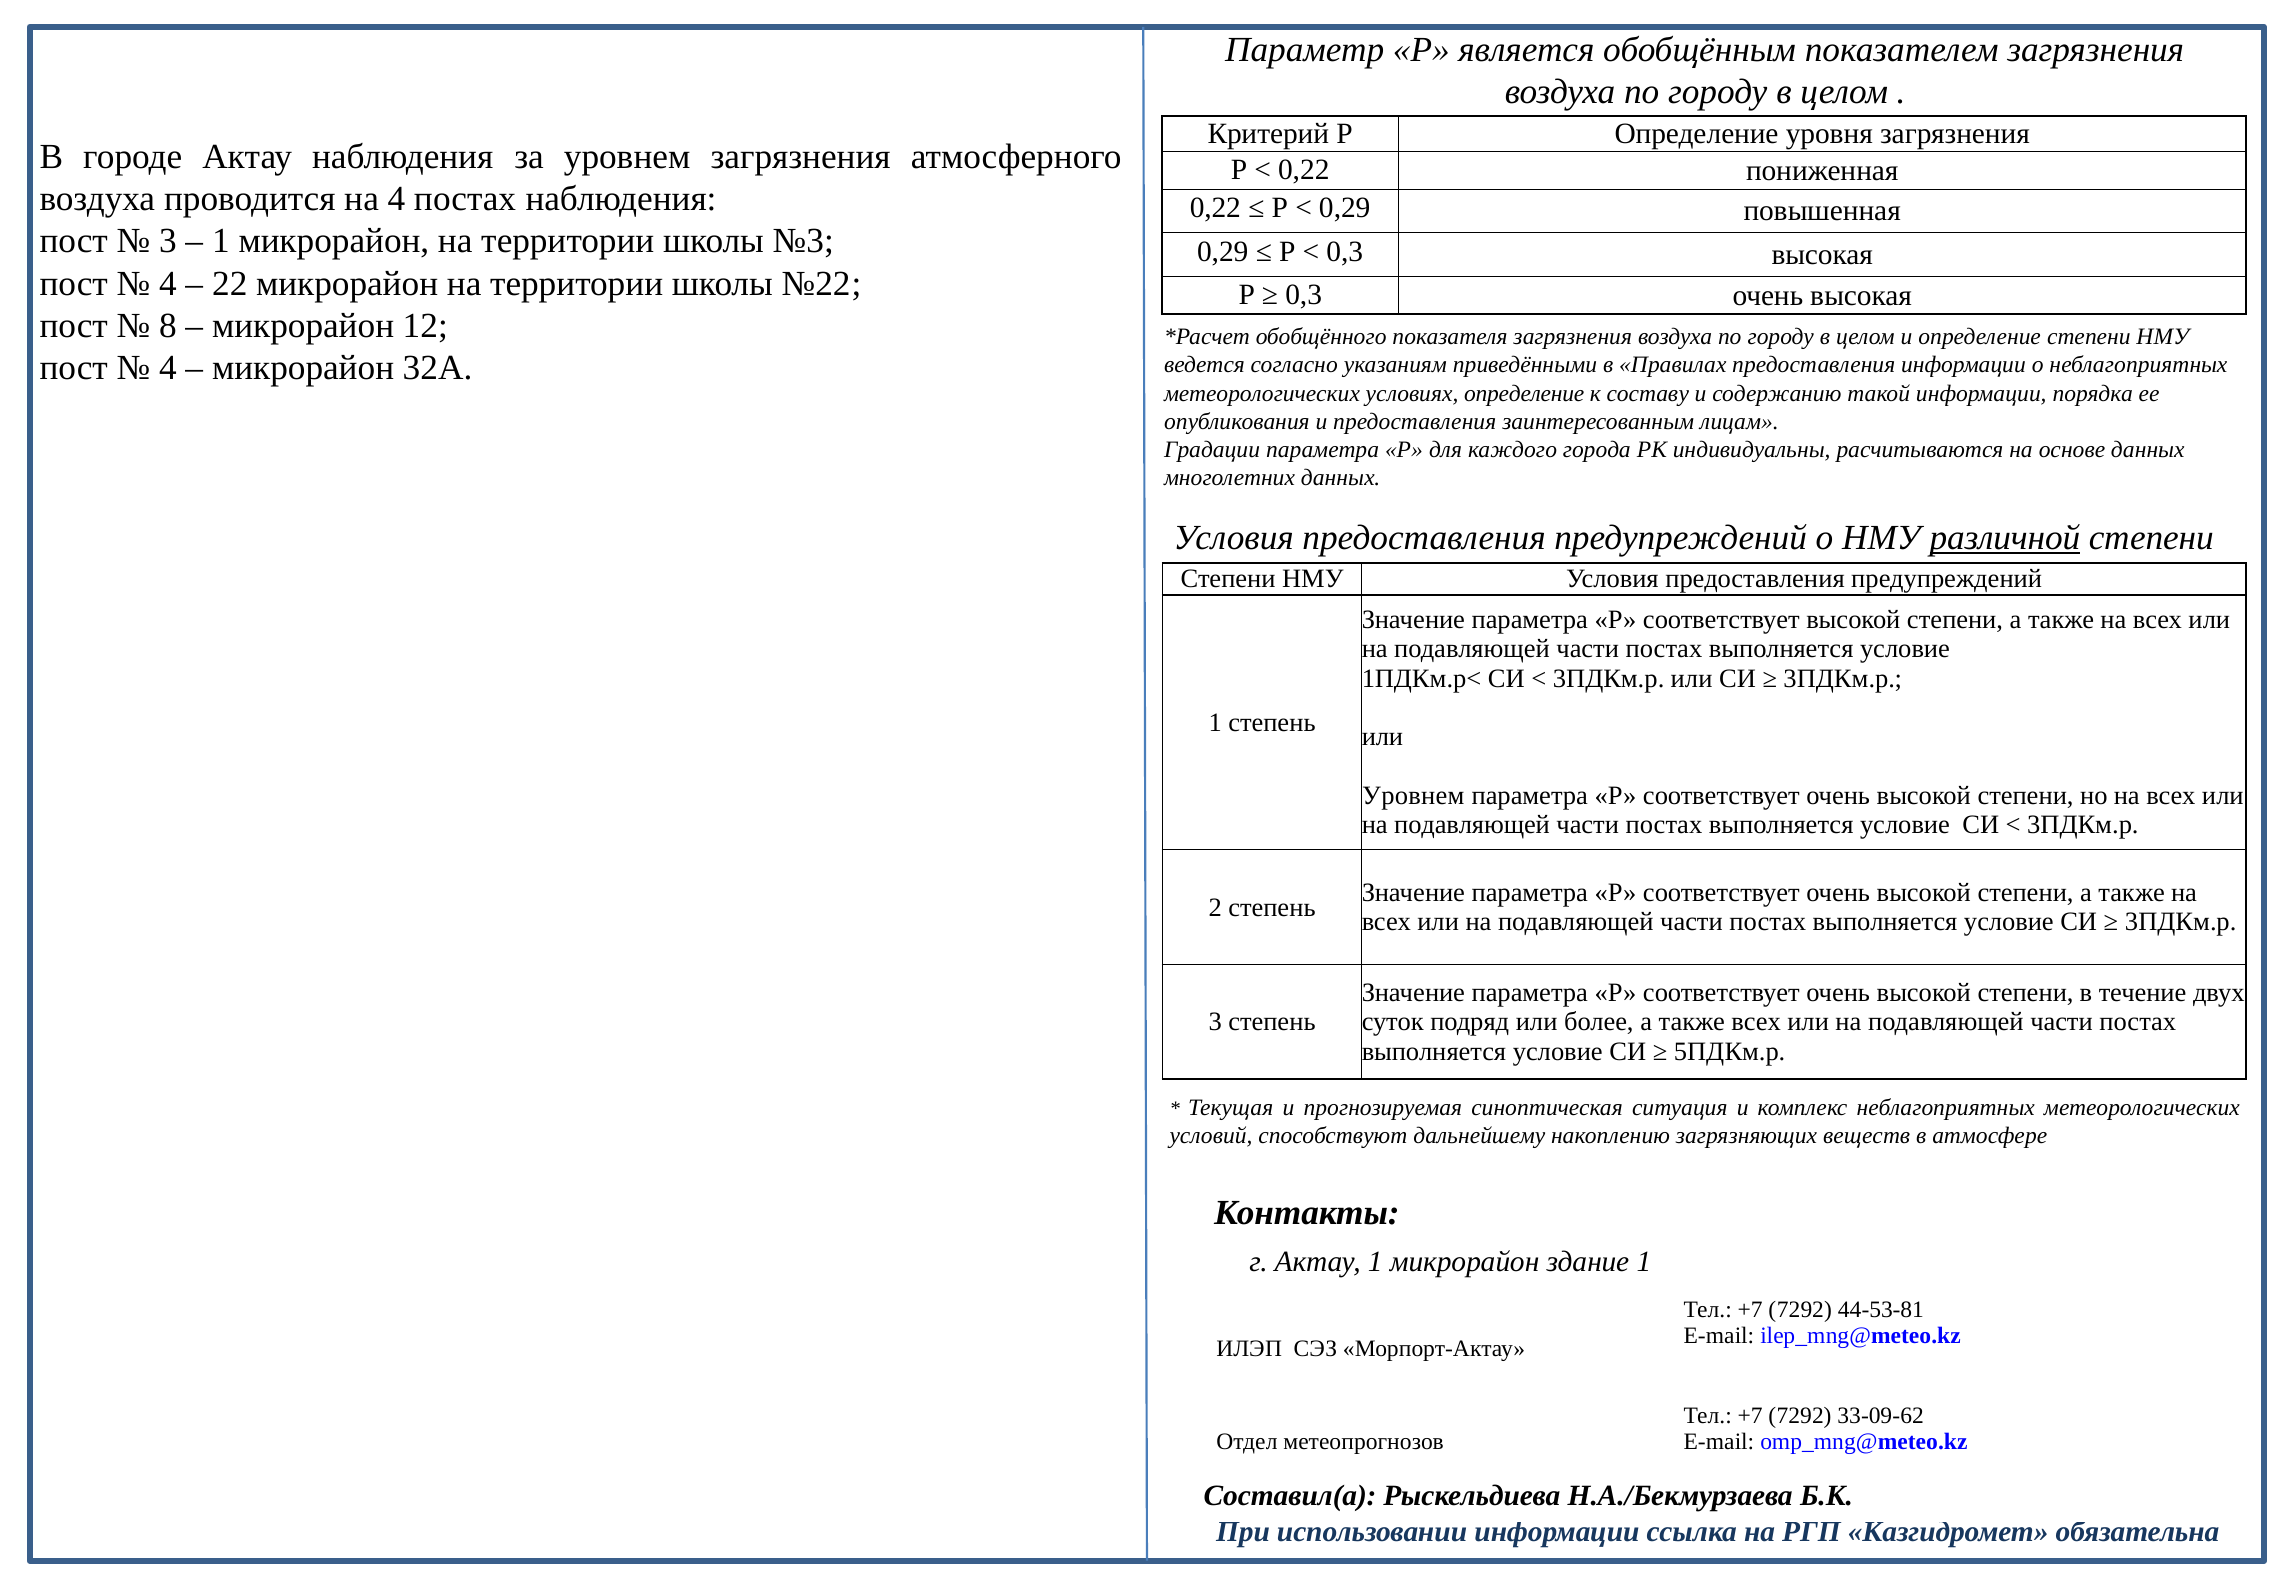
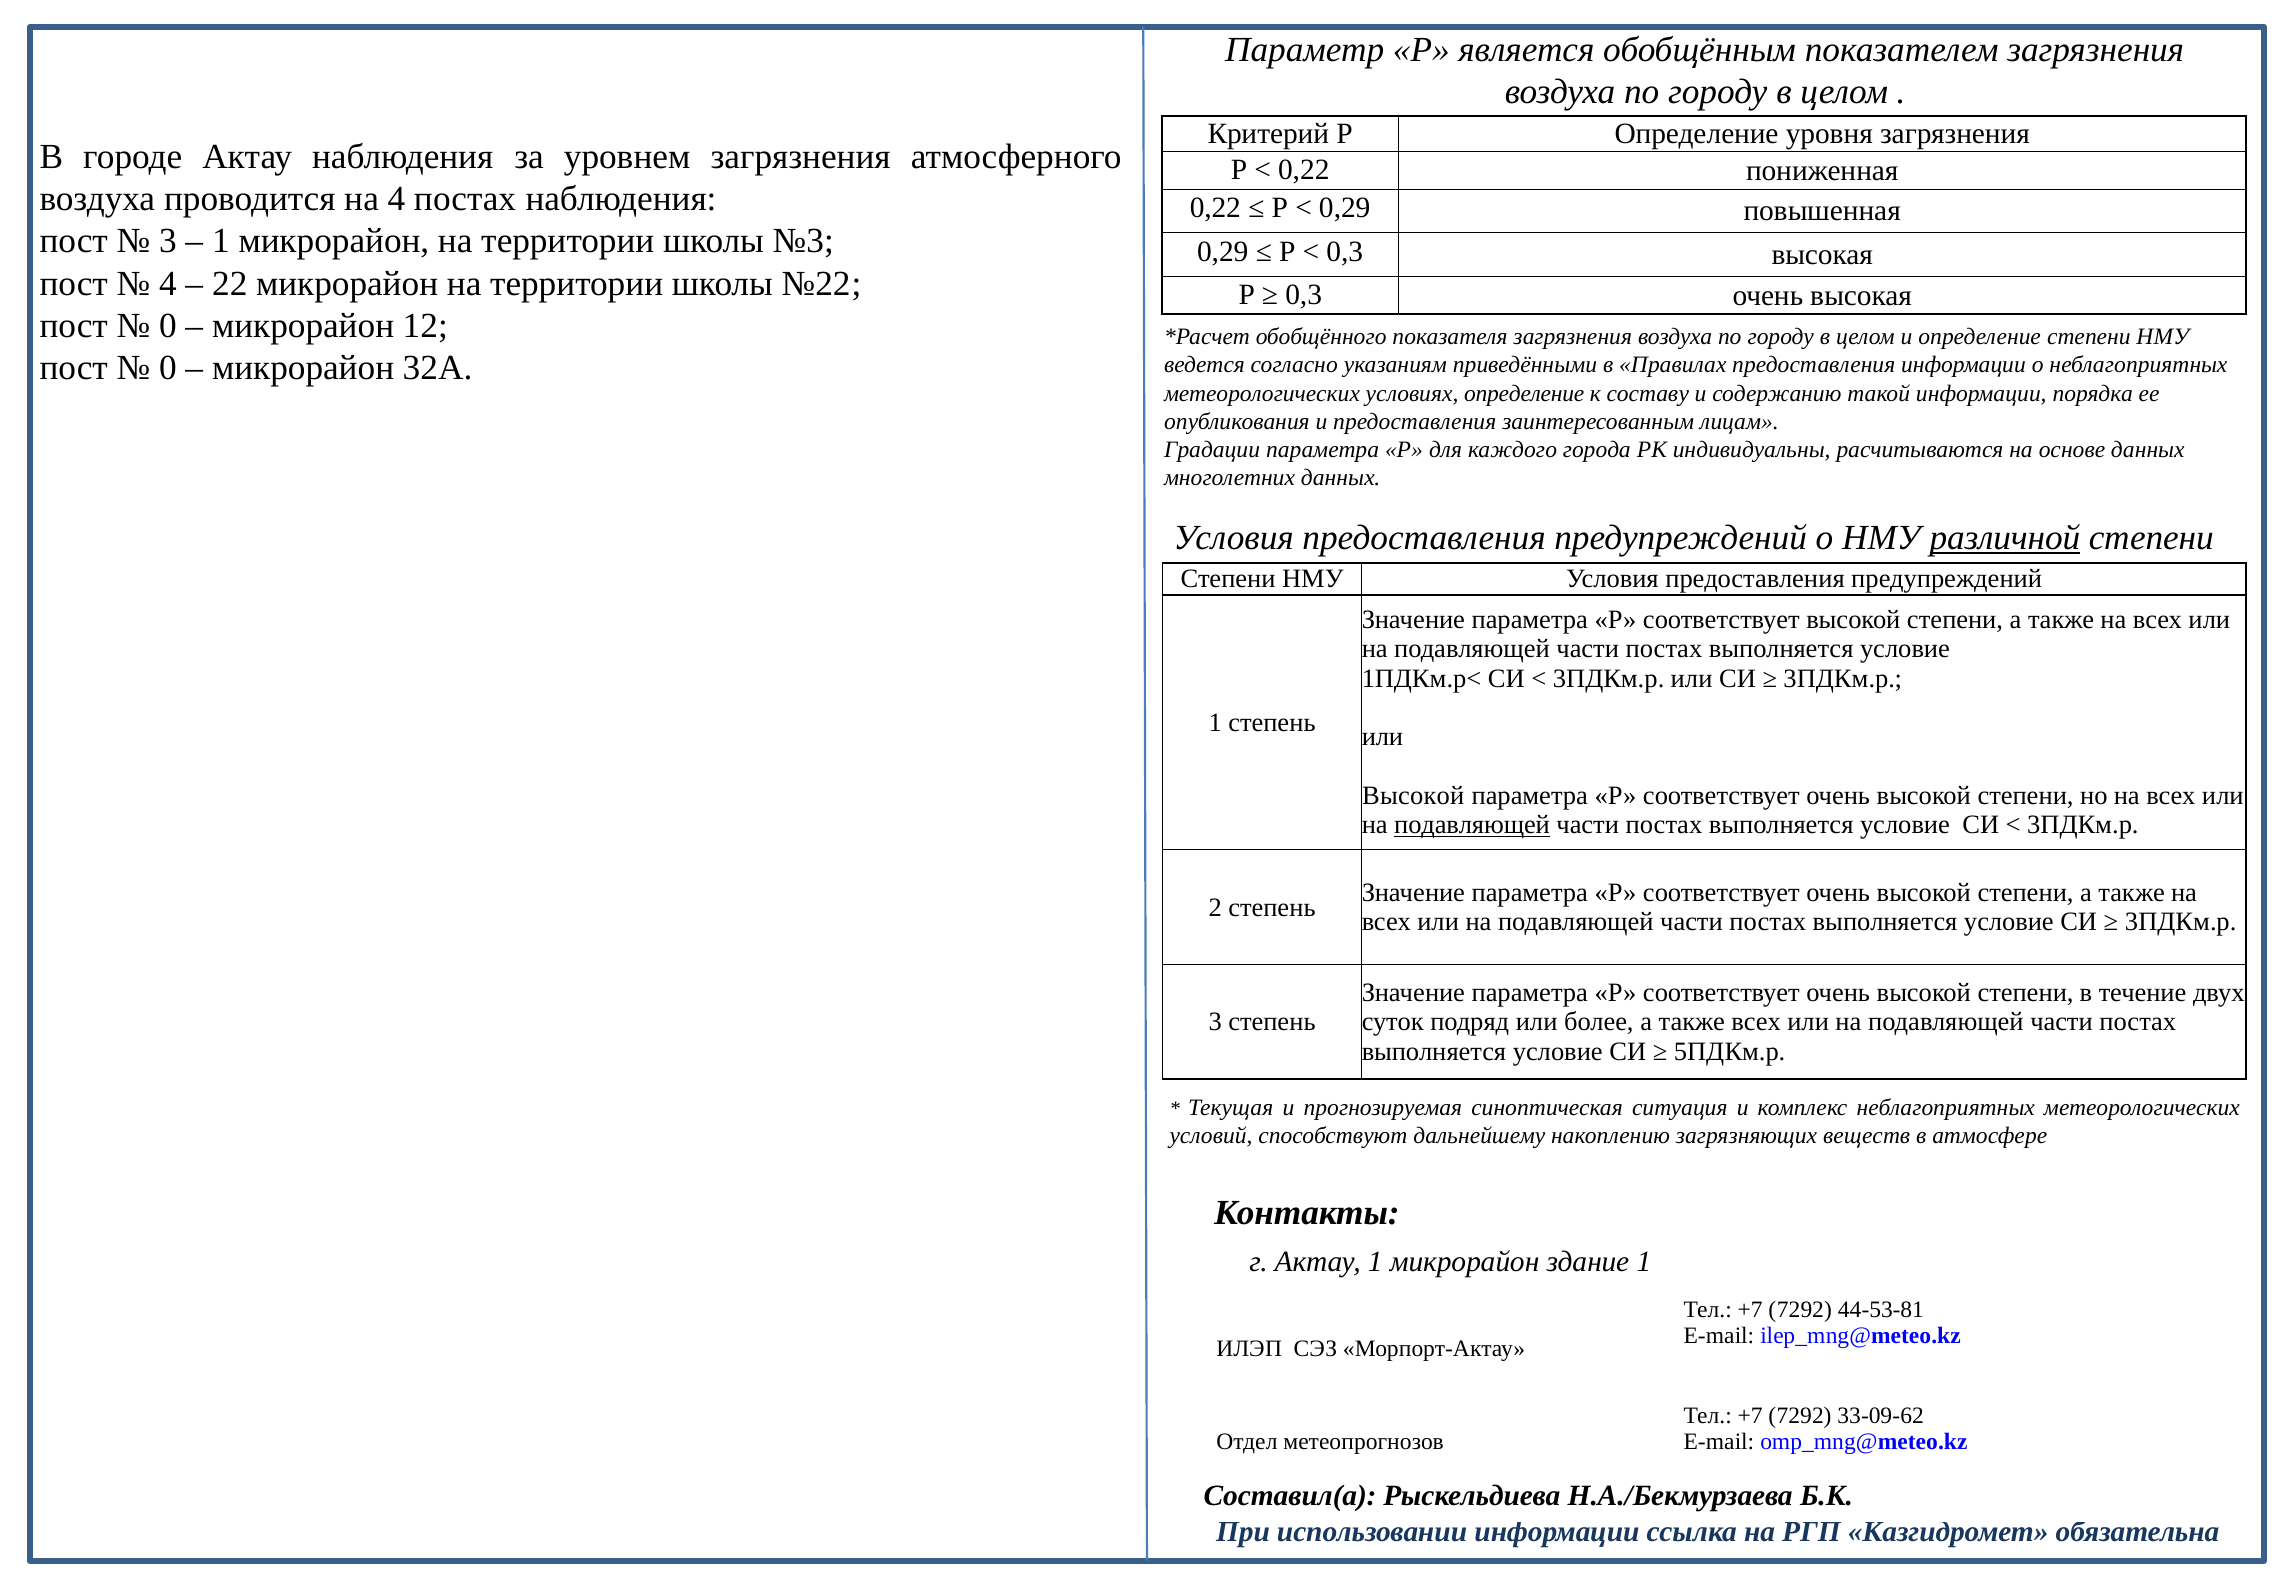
8: 8 -> 0 (168, 326)
4: 4 -> 0 (168, 368)
Уровнем: Уровнем -> Высокой (1413, 796)
подавляющей underline: none -> present (1472, 825)
